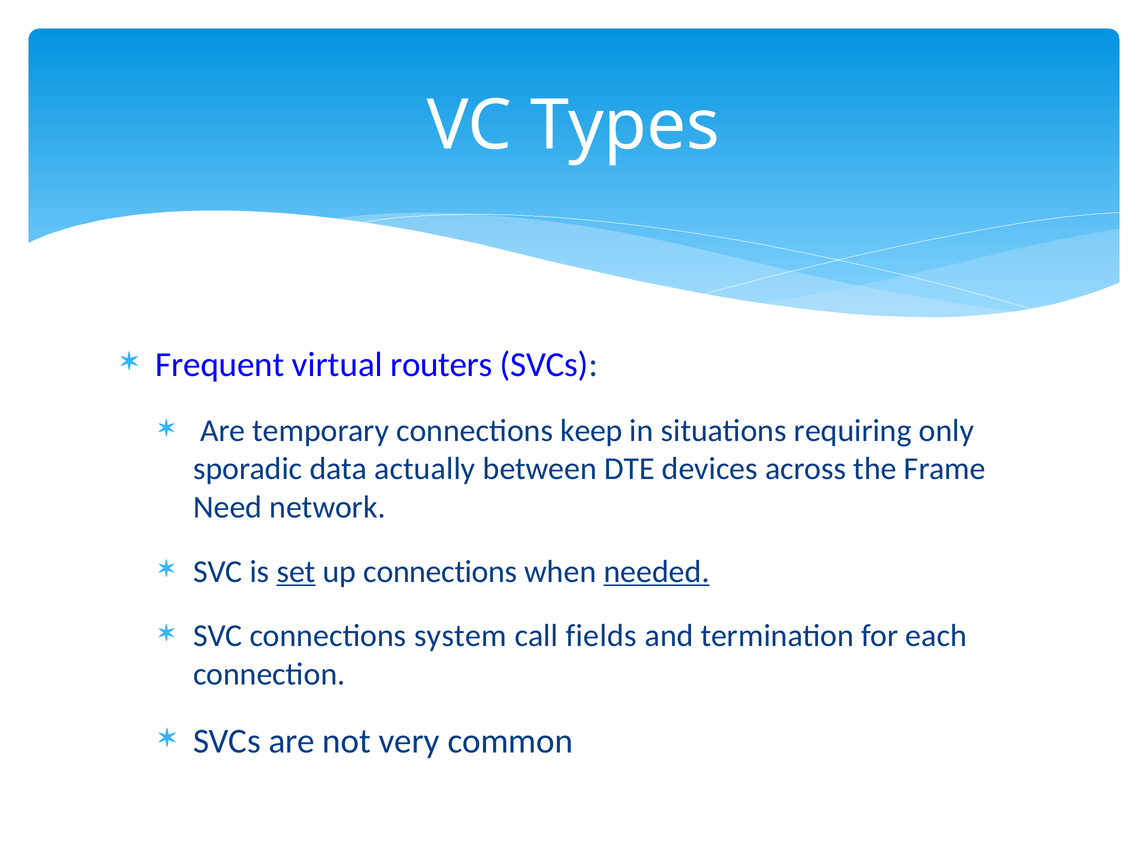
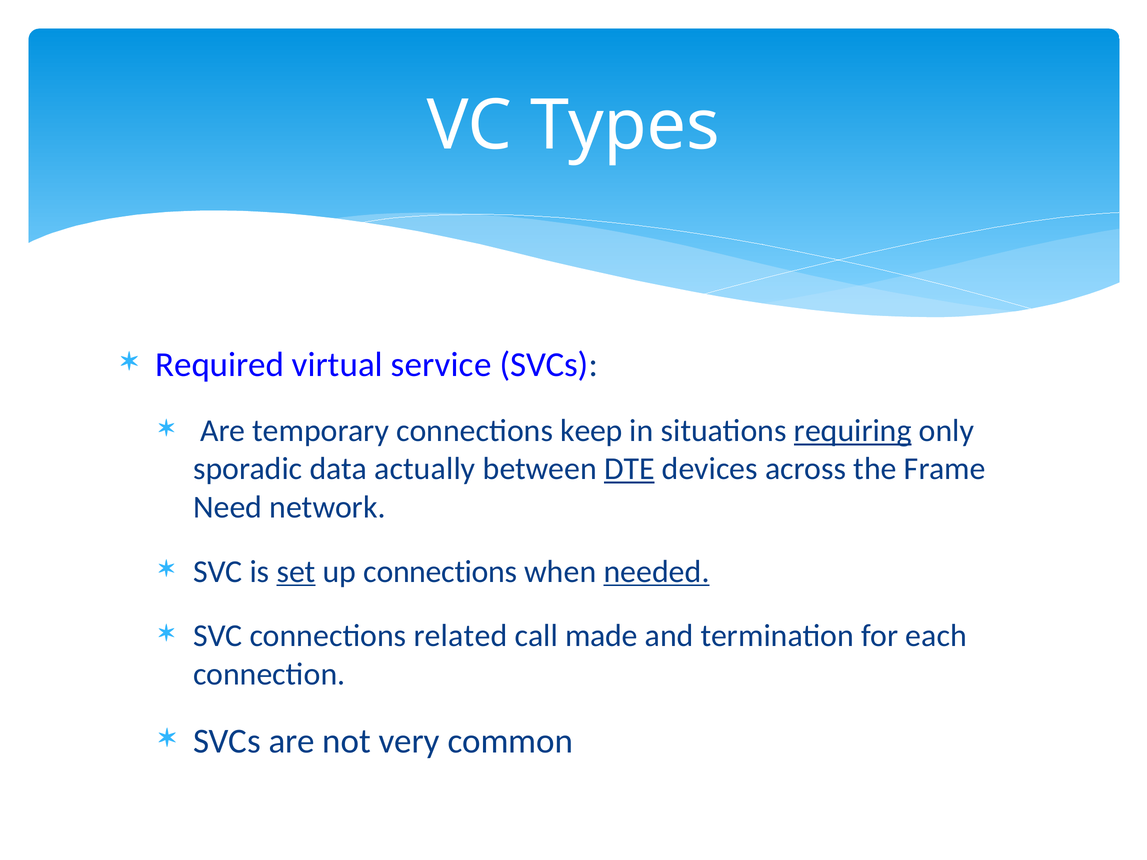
Frequent: Frequent -> Required (220, 365)
routers: routers -> service (441, 365)
requiring underline: none -> present (853, 431)
DTE underline: none -> present (629, 469)
system: system -> related (461, 636)
fields: fields -> made (601, 636)
